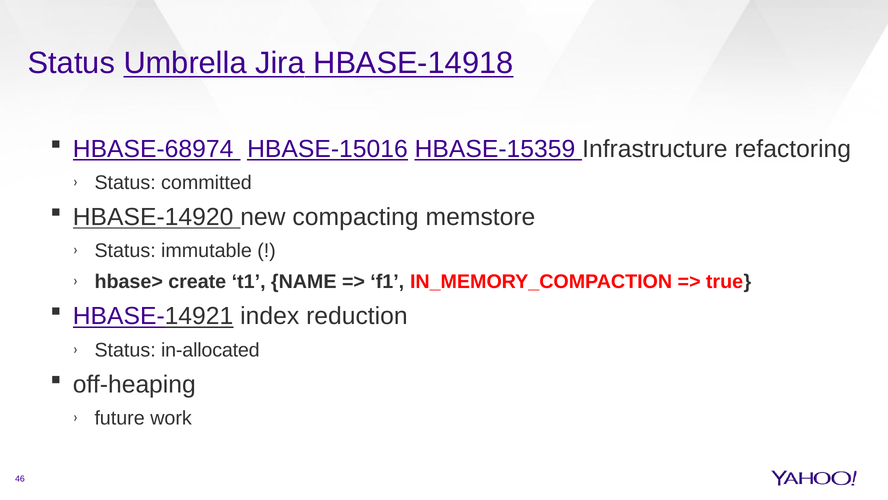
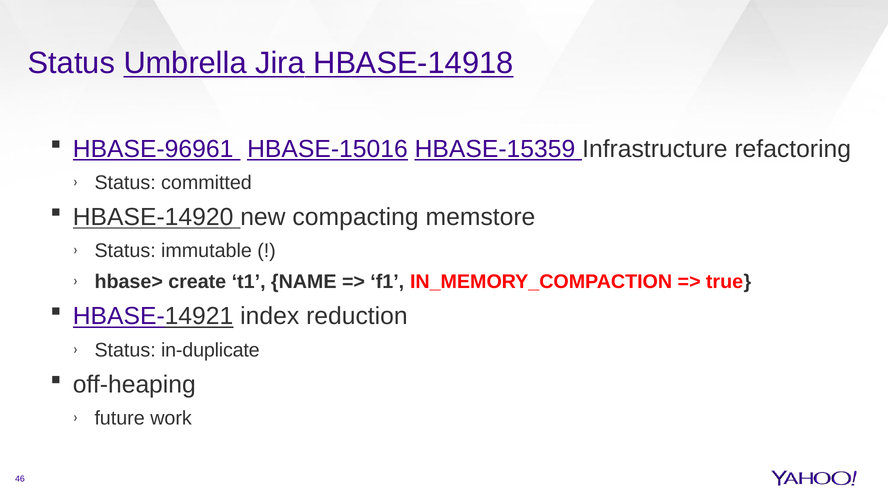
HBASE-68974: HBASE-68974 -> HBASE-96961 (153, 149)
in-allocated: in-allocated -> in-duplicate (210, 350)
